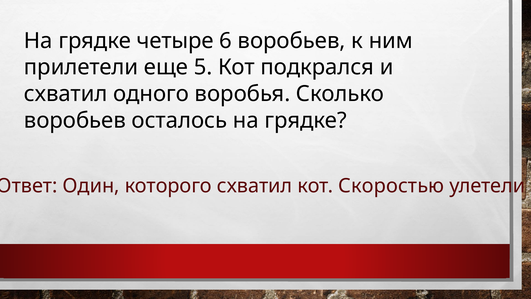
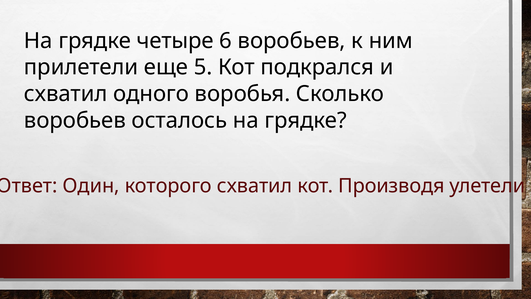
Скоростью: Скоростью -> Производя (391, 186)
